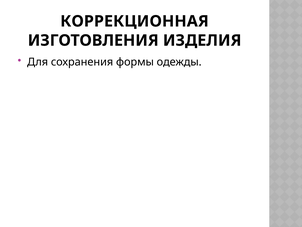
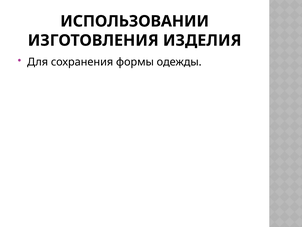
КОРРЕКЦИОННАЯ: КОРРЕКЦИОННАЯ -> ИСПОЛЬЗОВАНИИ (135, 21)
